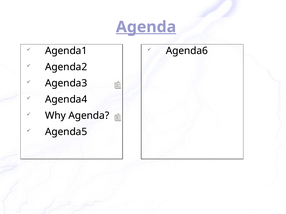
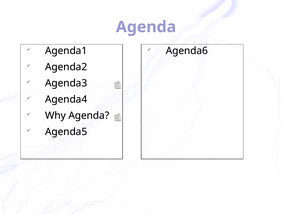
Agenda underline: present -> none (146, 27)
